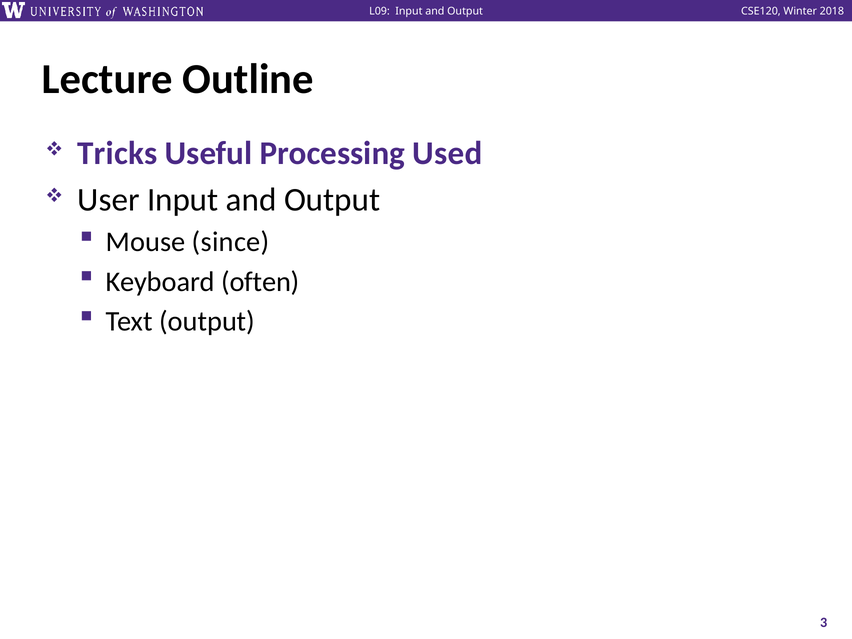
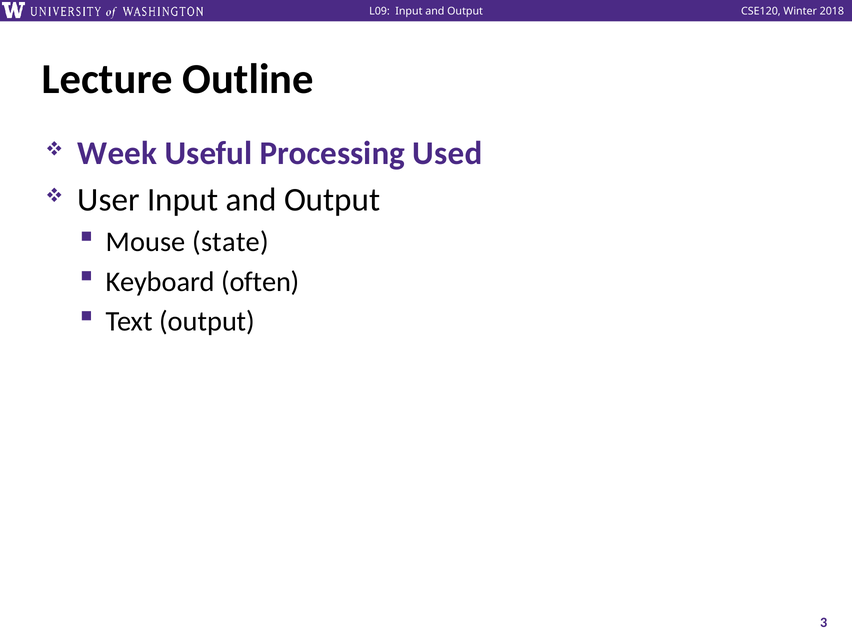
Tricks: Tricks -> Week (117, 153)
since: since -> state (231, 242)
